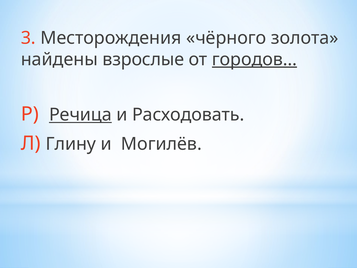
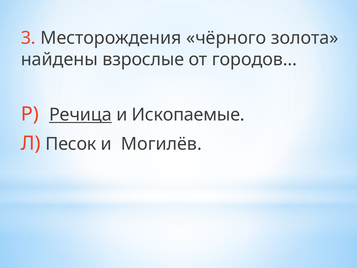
городов… underline: present -> none (255, 59)
Расходовать: Расходовать -> Ископаемые (188, 115)
Глину: Глину -> Песок (71, 144)
